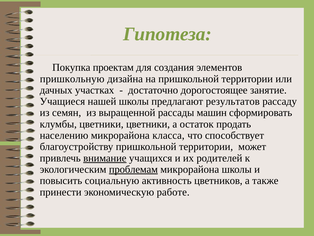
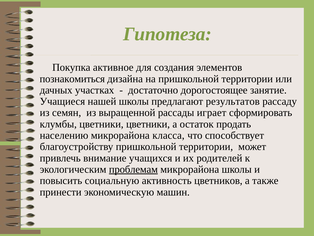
проектам: проектам -> активное (113, 67)
пришкольную: пришкольную -> познакомиться (72, 79)
машин: машин -> играет (212, 113)
внимание underline: present -> none (105, 158)
работе: работе -> машин (173, 192)
